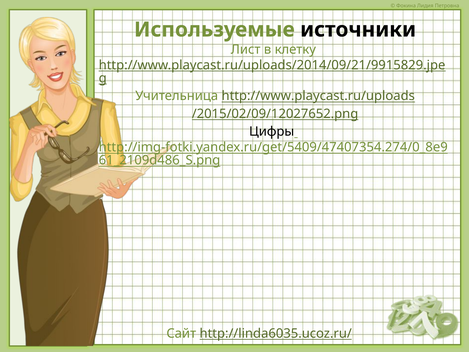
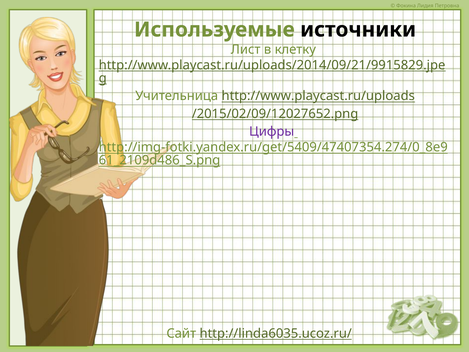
Цифры colour: black -> purple (272, 132)
